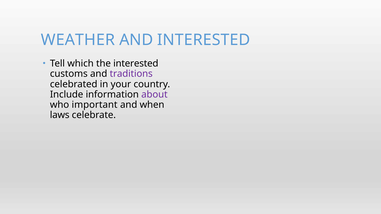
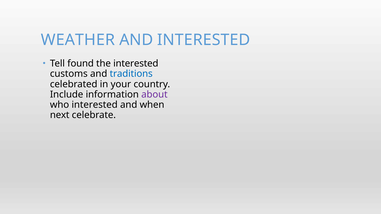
which: which -> found (81, 64)
traditions colour: purple -> blue (131, 74)
who important: important -> interested (95, 105)
laws: laws -> next (60, 115)
